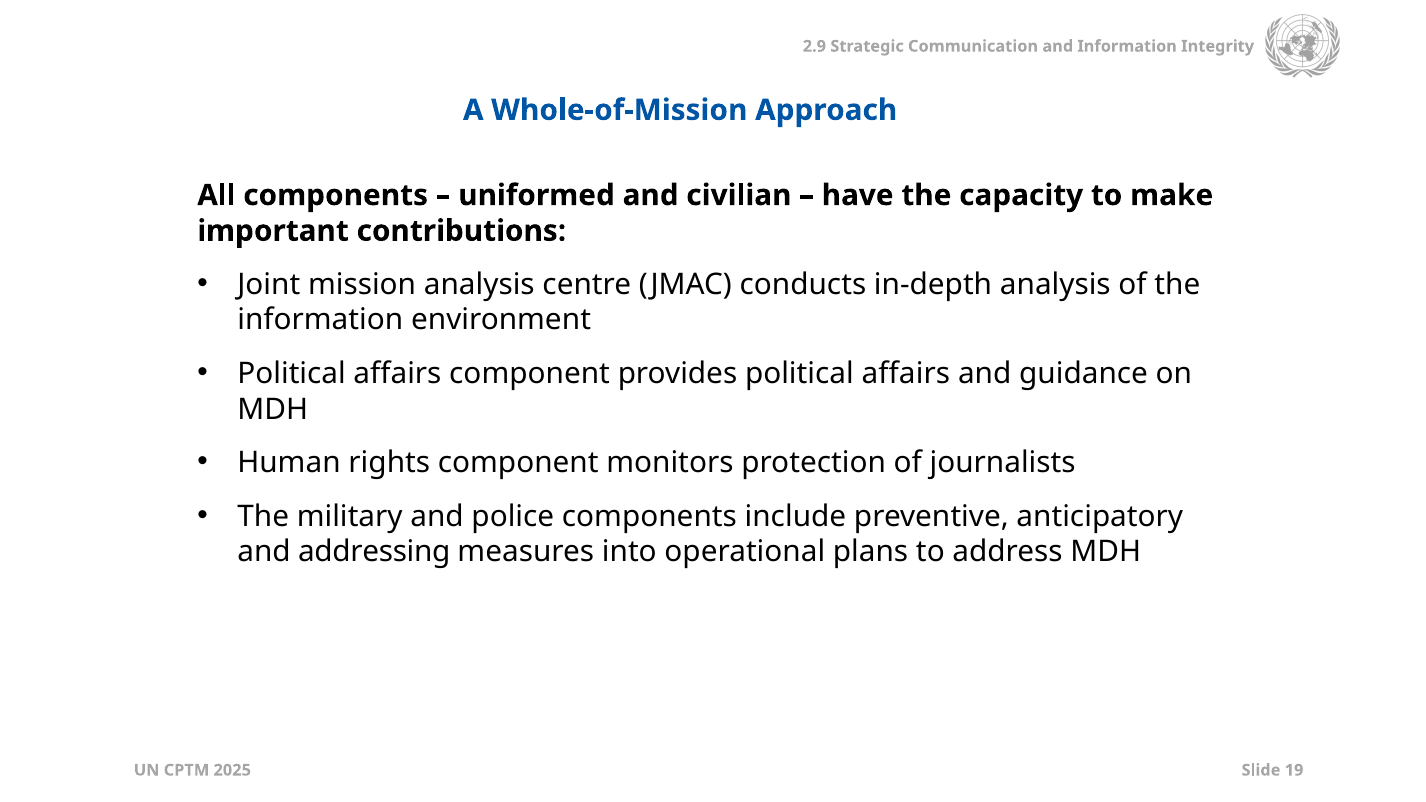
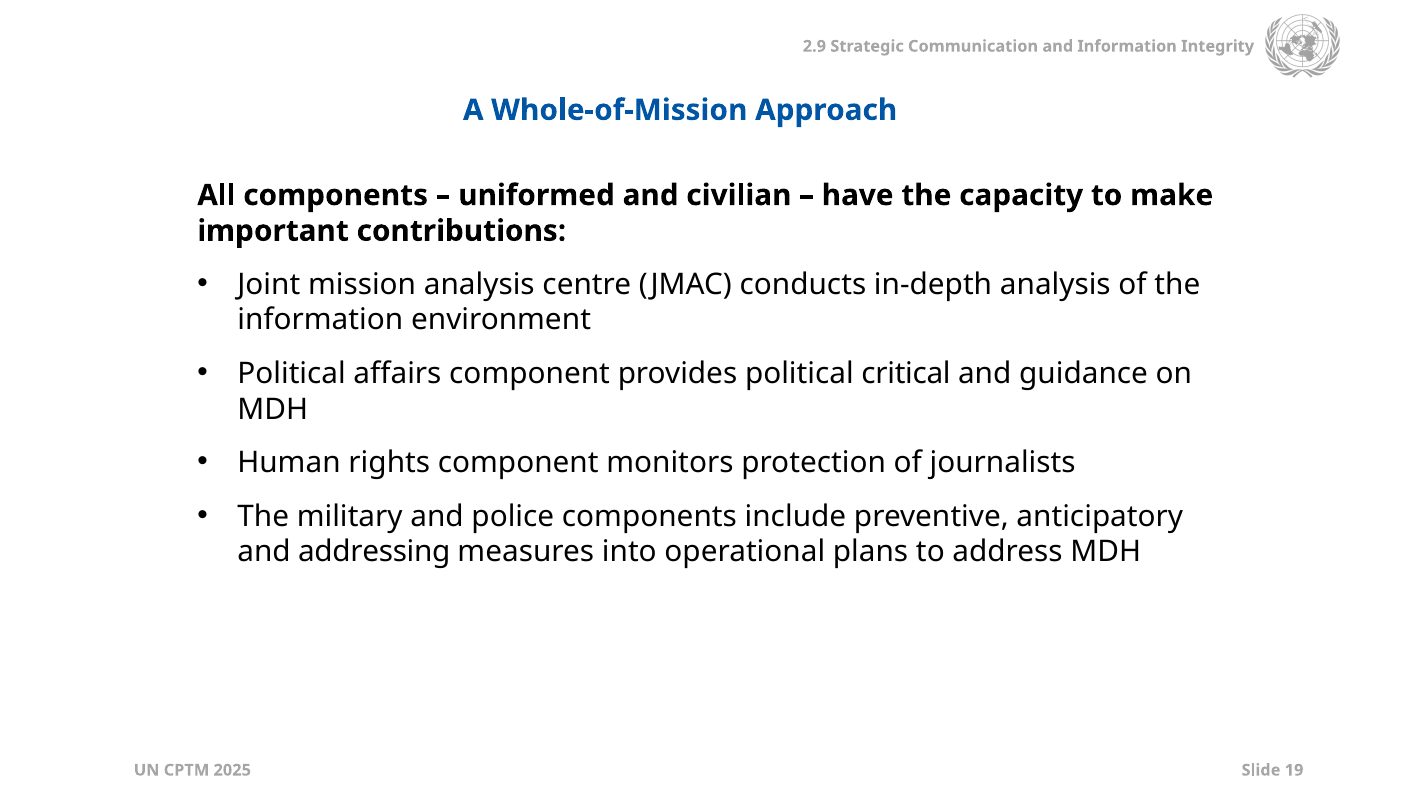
provides political affairs: affairs -> critical (906, 374)
